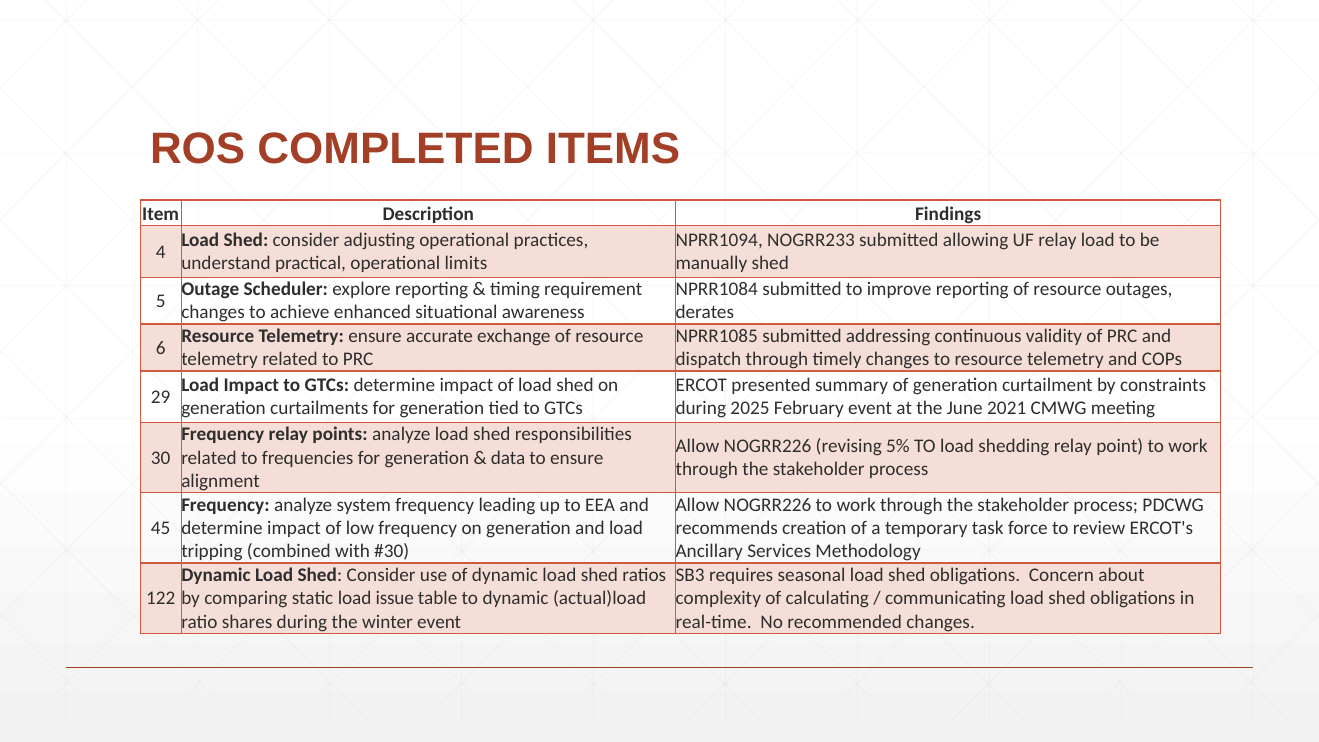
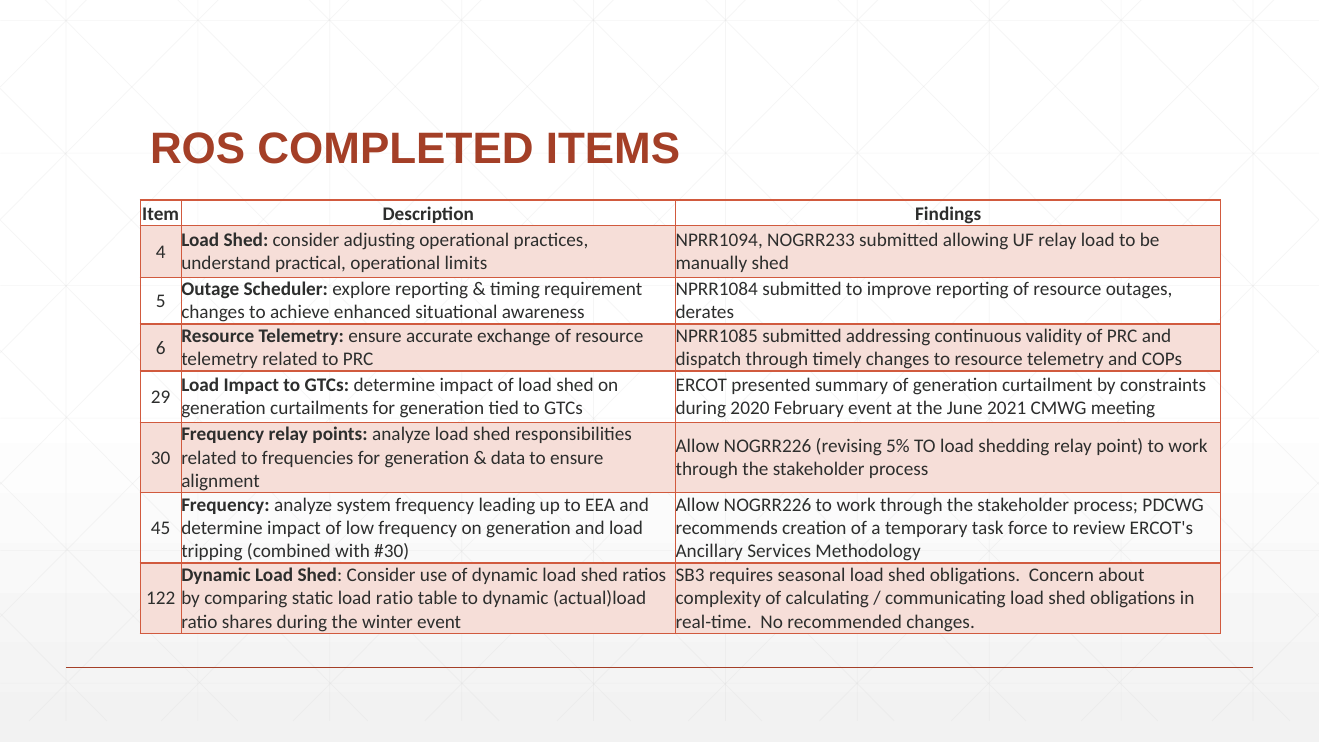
2025: 2025 -> 2020 (750, 409)
load issue: issue -> ratio (395, 598)
